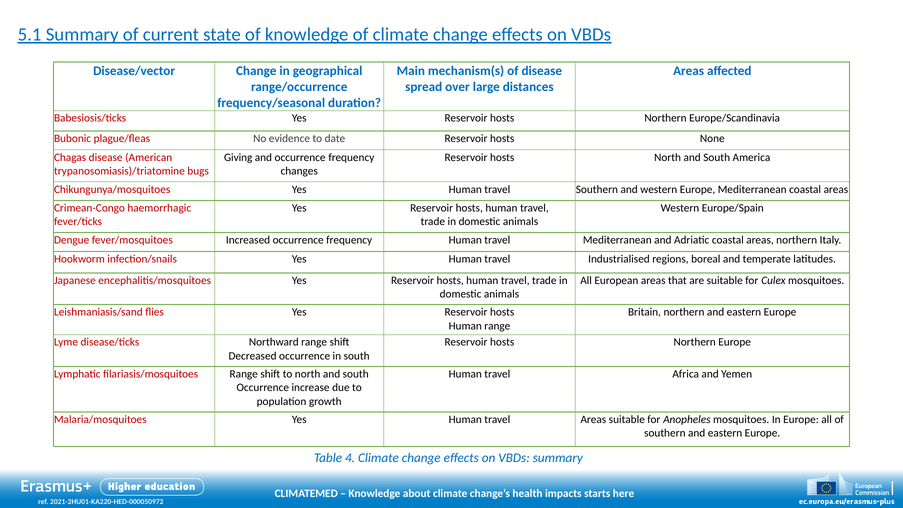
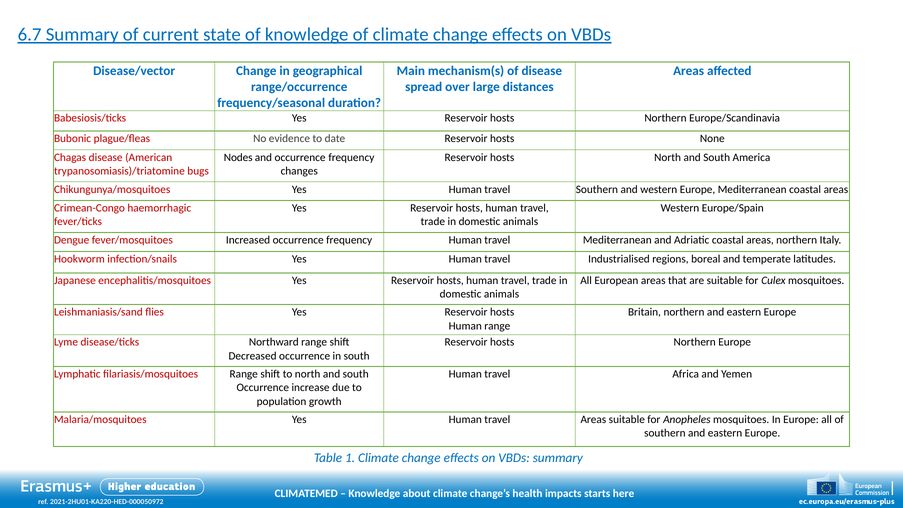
5.1: 5.1 -> 6.7 (30, 35)
Giving: Giving -> Nodes (238, 157)
4: 4 -> 1 (350, 458)
